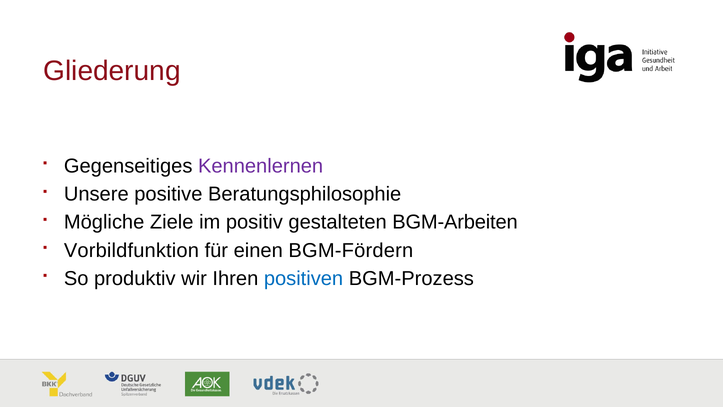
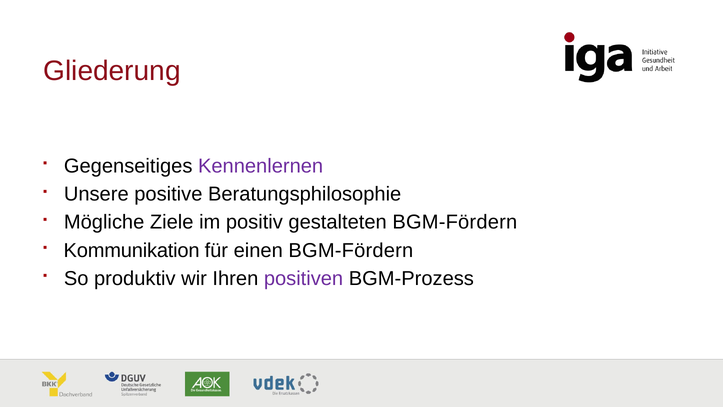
gestalteten BGM-Arbeiten: BGM-Arbeiten -> BGM-Fördern (455, 222)
Vorbildfunktion: Vorbildfunktion -> Kommunikation (132, 250)
positiven colour: blue -> purple (304, 278)
